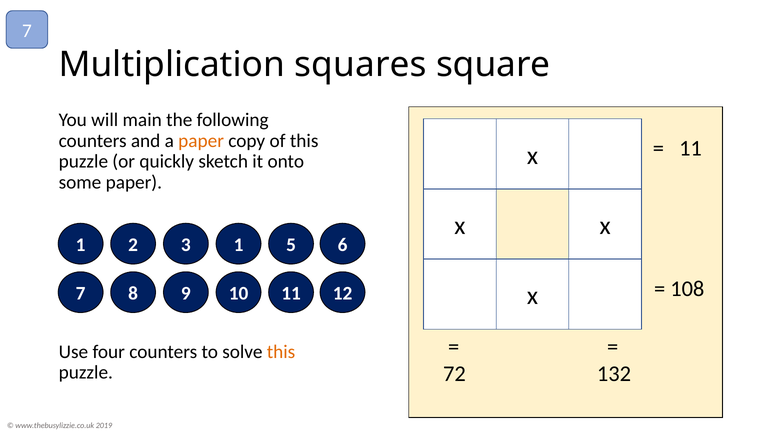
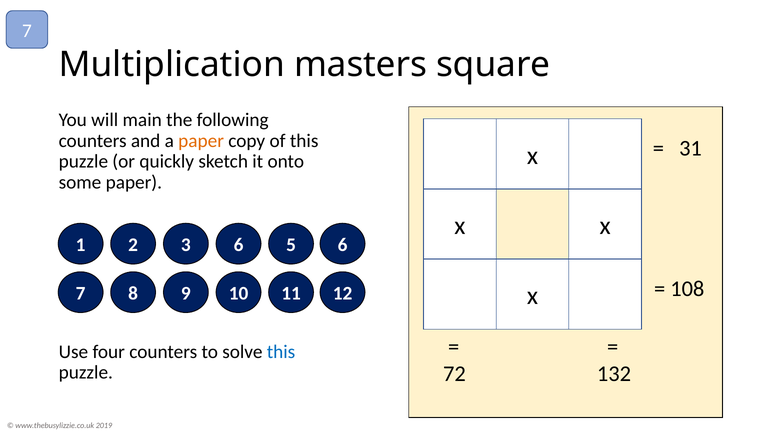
squares: squares -> masters (361, 65)
11: 11 -> 31 (691, 149)
1 1: 1 -> 6 (239, 245)
this colour: orange -> blue (281, 352)
